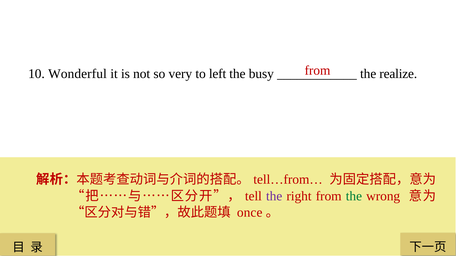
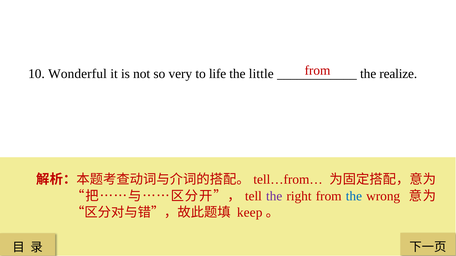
left: left -> life (218, 74)
busy: busy -> little (261, 74)
the colour: green -> blue (354, 196)
once: once -> keep (250, 213)
